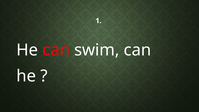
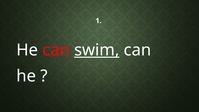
swim underline: none -> present (97, 50)
